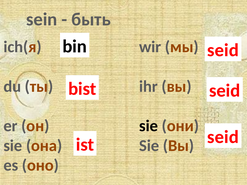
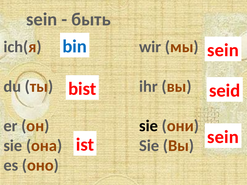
bin colour: black -> blue (75, 46)
seid: seid -> sein (223, 50)
ist seid: seid -> sein (223, 137)
